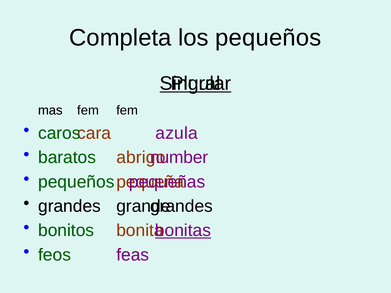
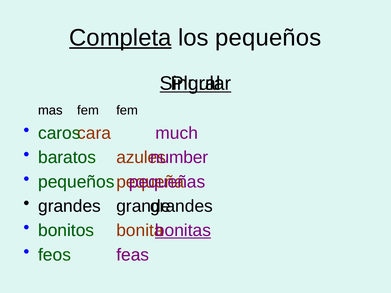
Completa underline: none -> present (120, 38)
azula: azula -> much (177, 133)
abrigo: abrigo -> azules (141, 158)
